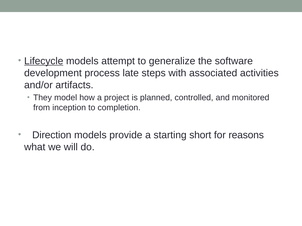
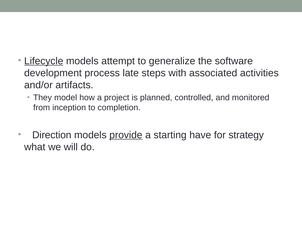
provide underline: none -> present (126, 135)
short: short -> have (200, 135)
reasons: reasons -> strategy (246, 135)
